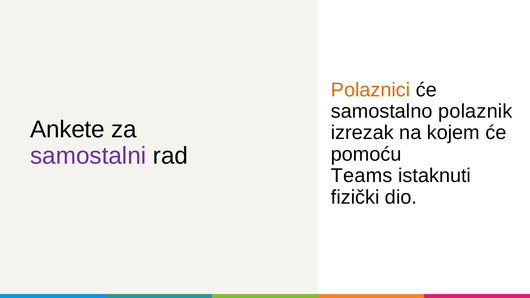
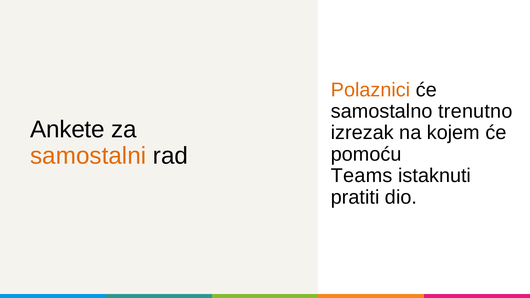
polaznik: polaznik -> trenutno (475, 111)
samostalni colour: purple -> orange (88, 156)
fizički: fizički -> pratiti (355, 197)
